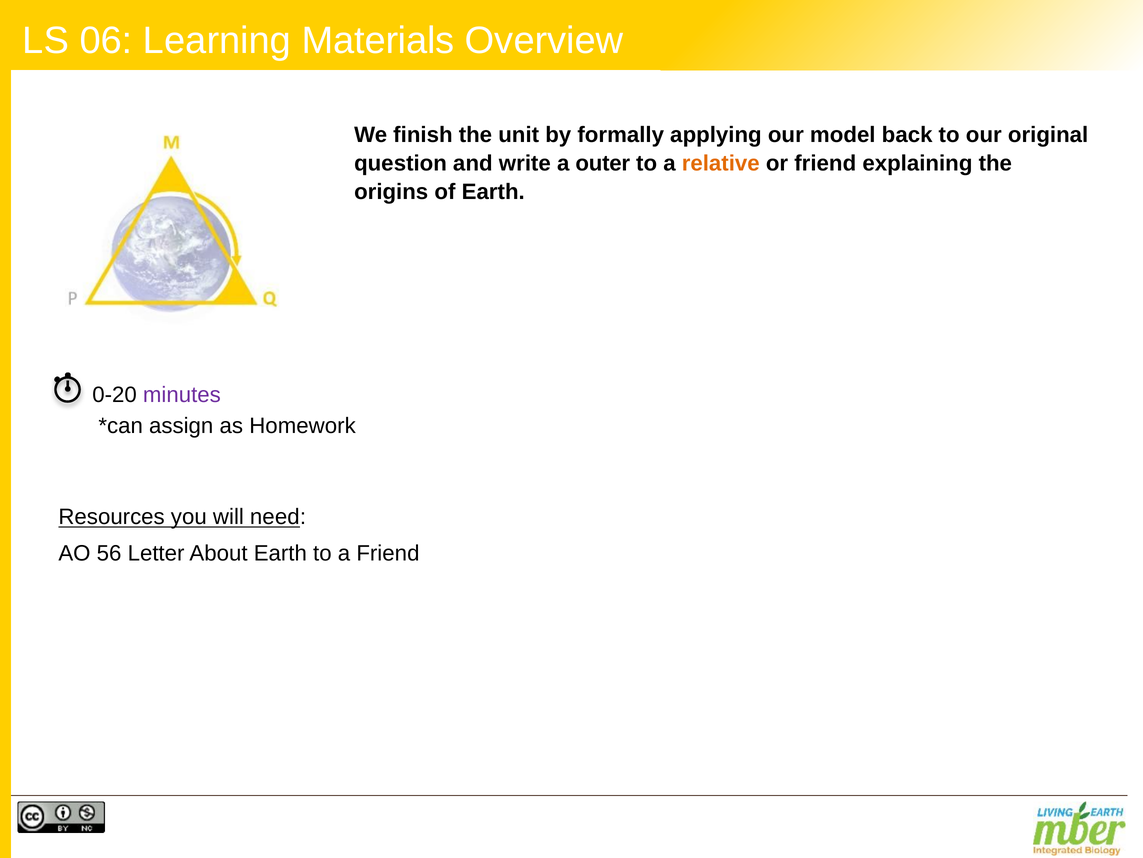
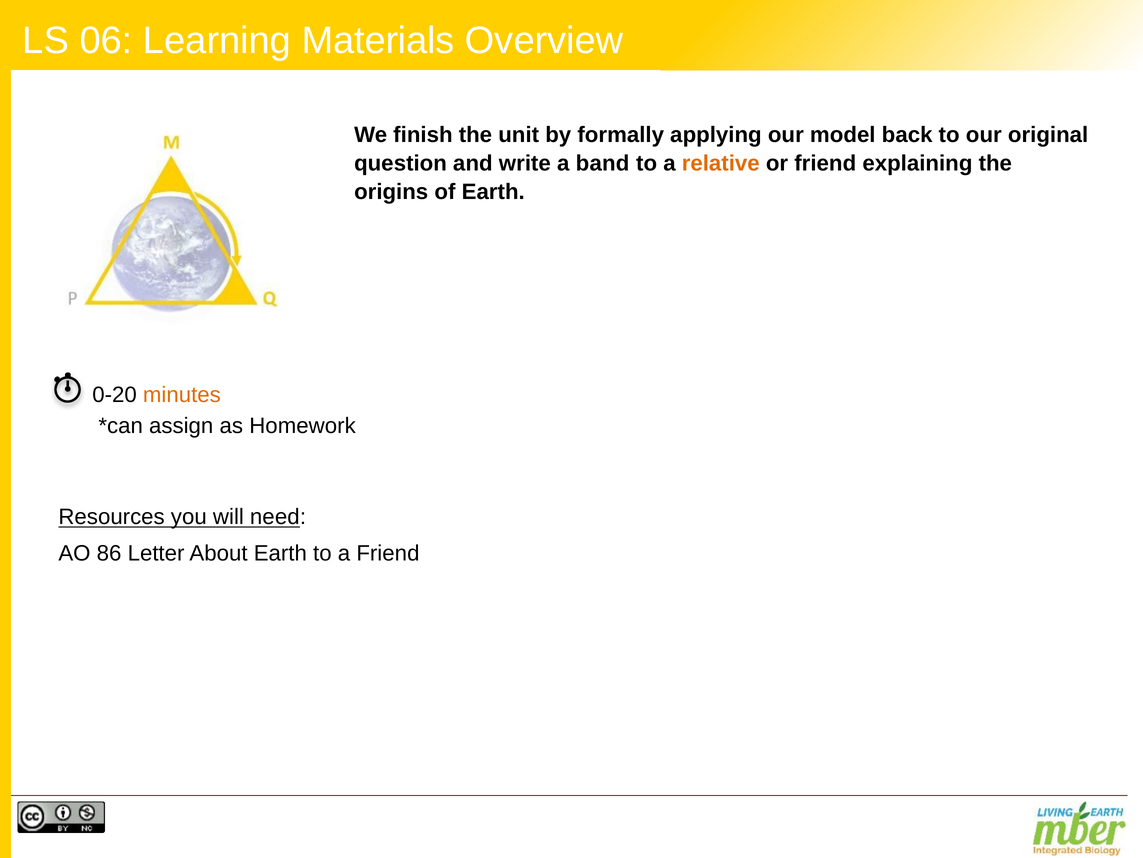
outer: outer -> band (603, 163)
minutes colour: purple -> orange (182, 395)
56: 56 -> 86 (109, 553)
